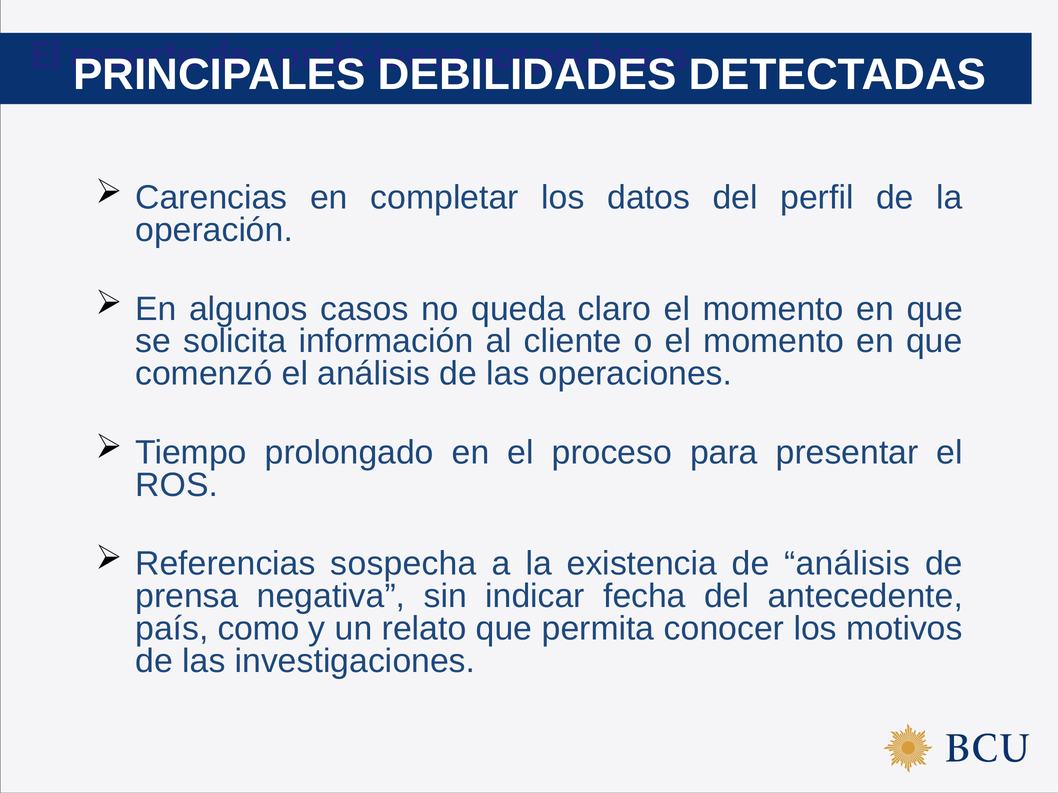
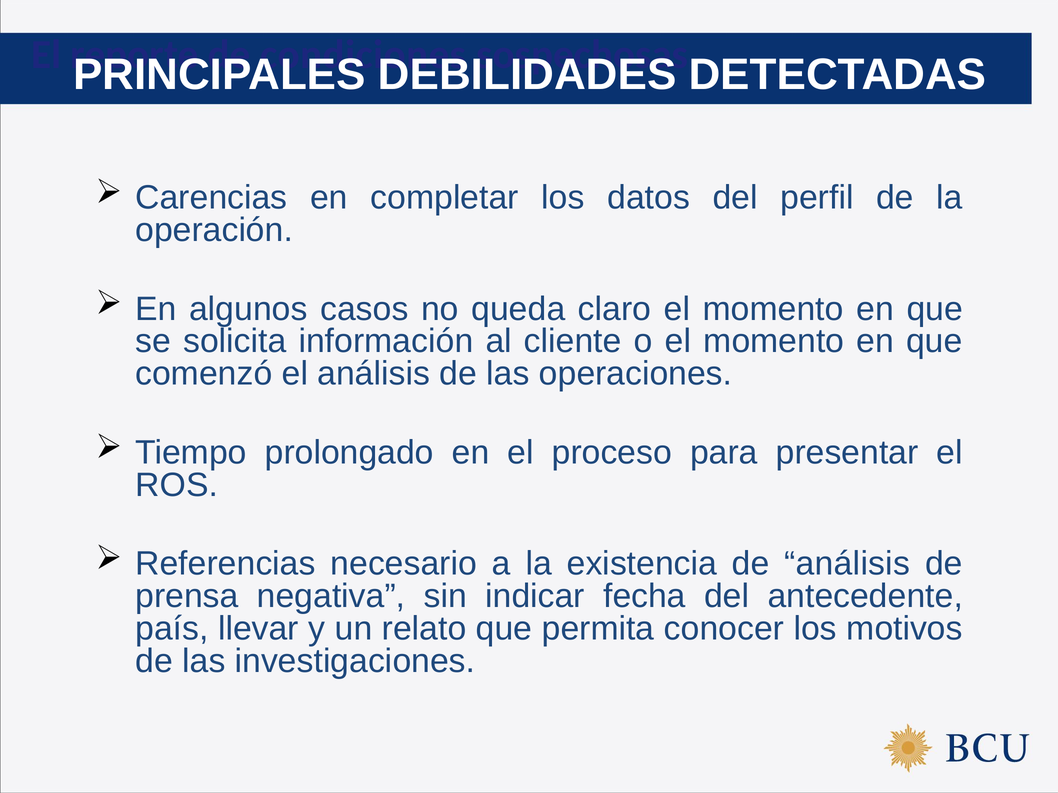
sospecha: sospecha -> necesario (404, 564)
como: como -> llevar (258, 629)
